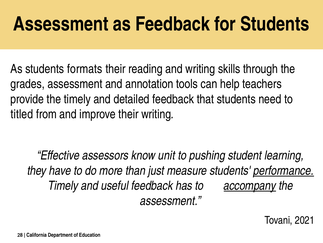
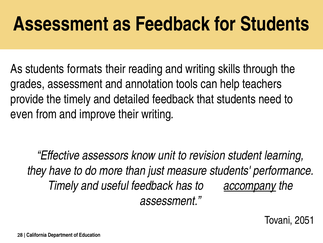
titled: titled -> even (22, 114)
pushing: pushing -> revision (207, 155)
performance underline: present -> none (284, 170)
2021: 2021 -> 2051 (305, 220)
